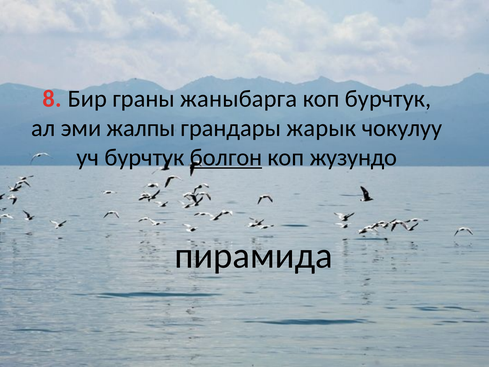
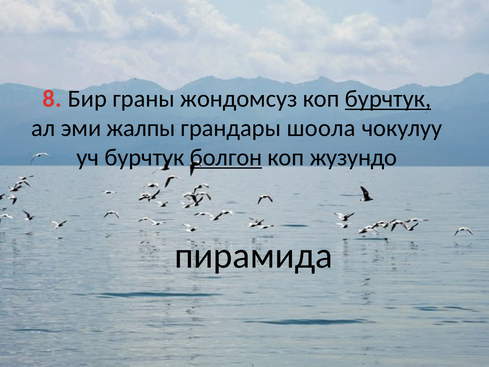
жаныбарга: жаныбарга -> жондомсуз (239, 99)
бурчтук underline: none -> present (388, 99)
жарык: жарык -> шоола (321, 128)
